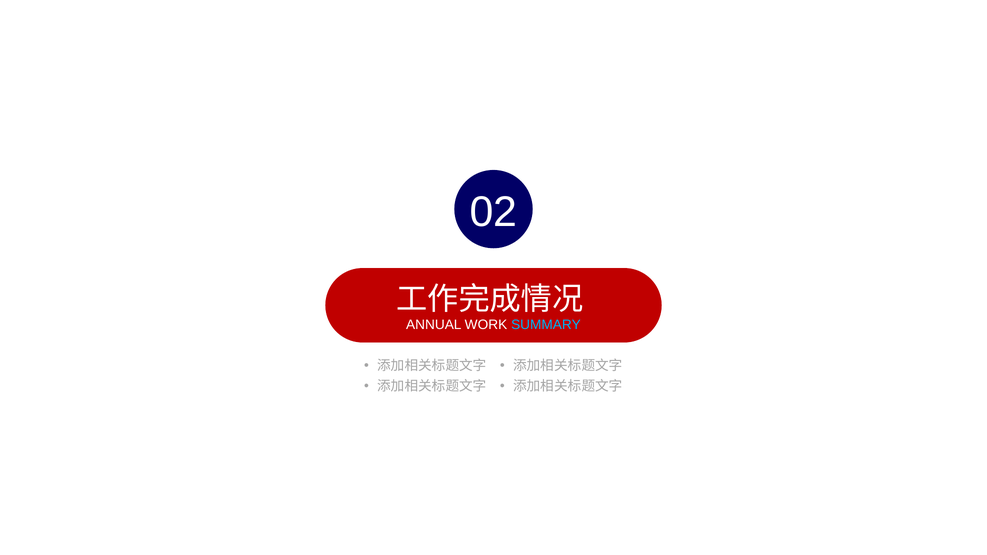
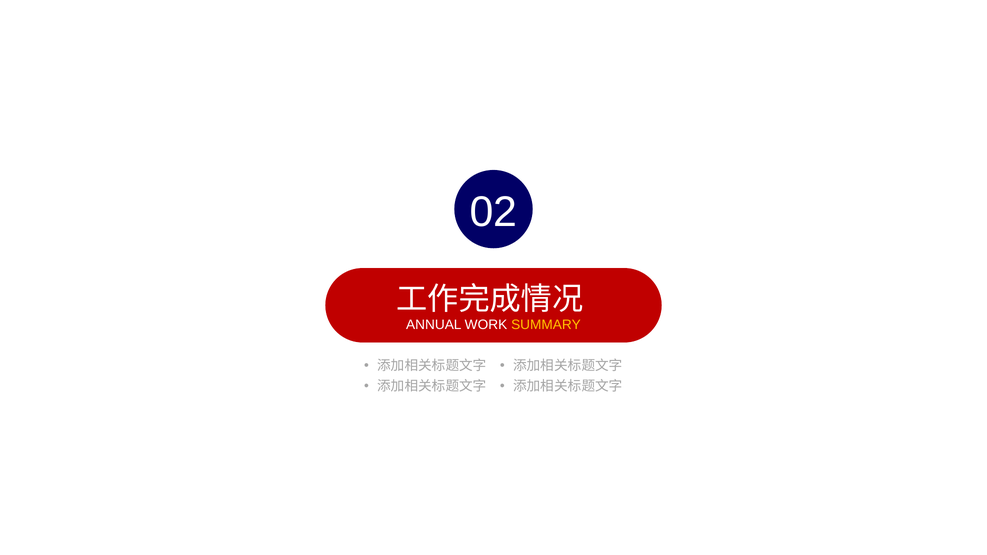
SUMMARY colour: light blue -> yellow (546, 325)
